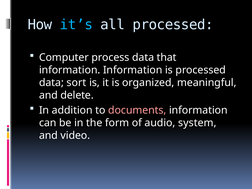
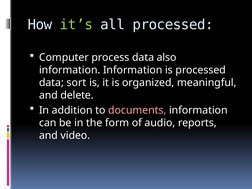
it’s colour: light blue -> light green (76, 25)
that: that -> also (167, 57)
system: system -> reports (197, 123)
